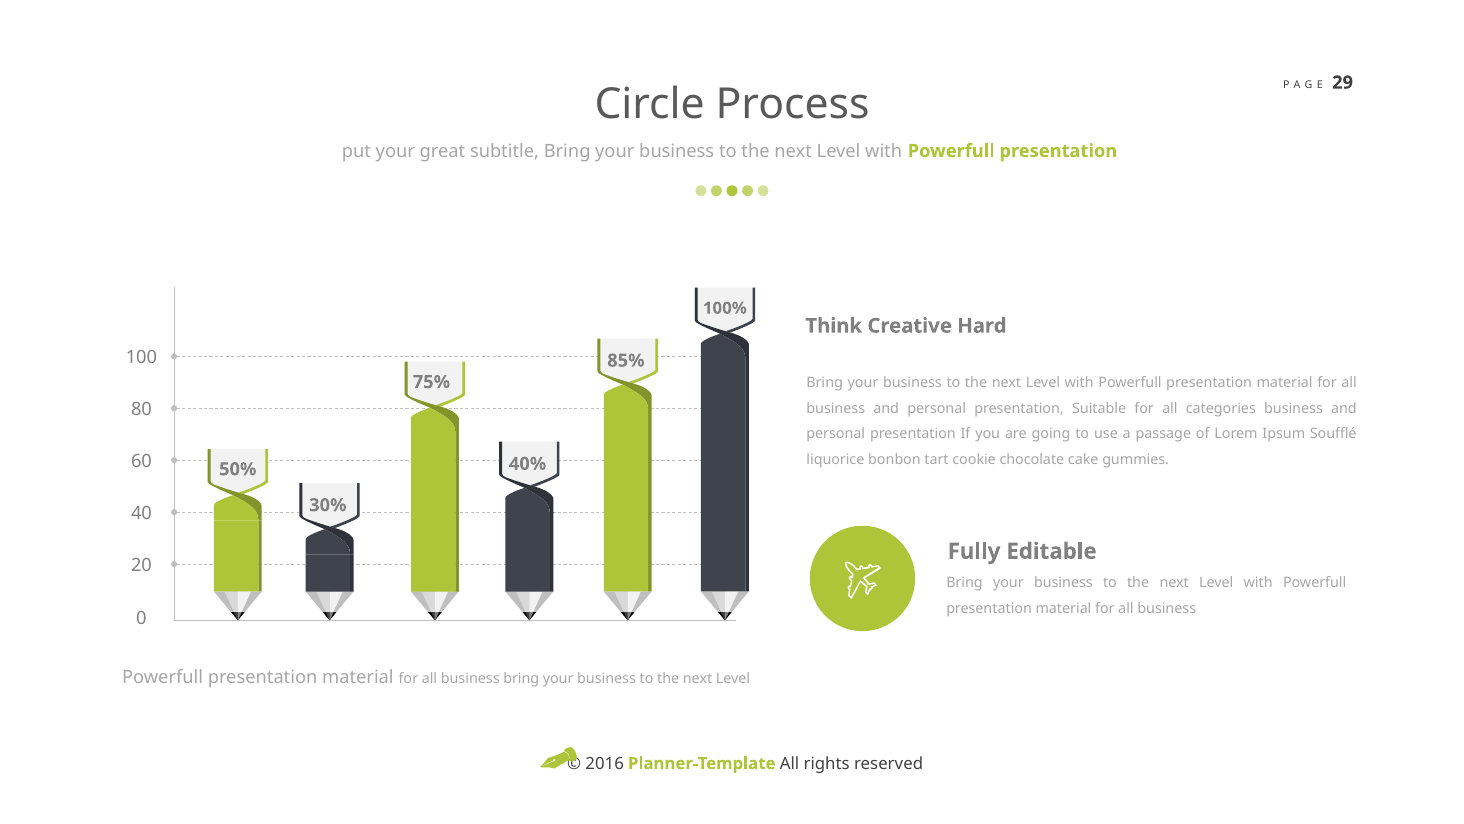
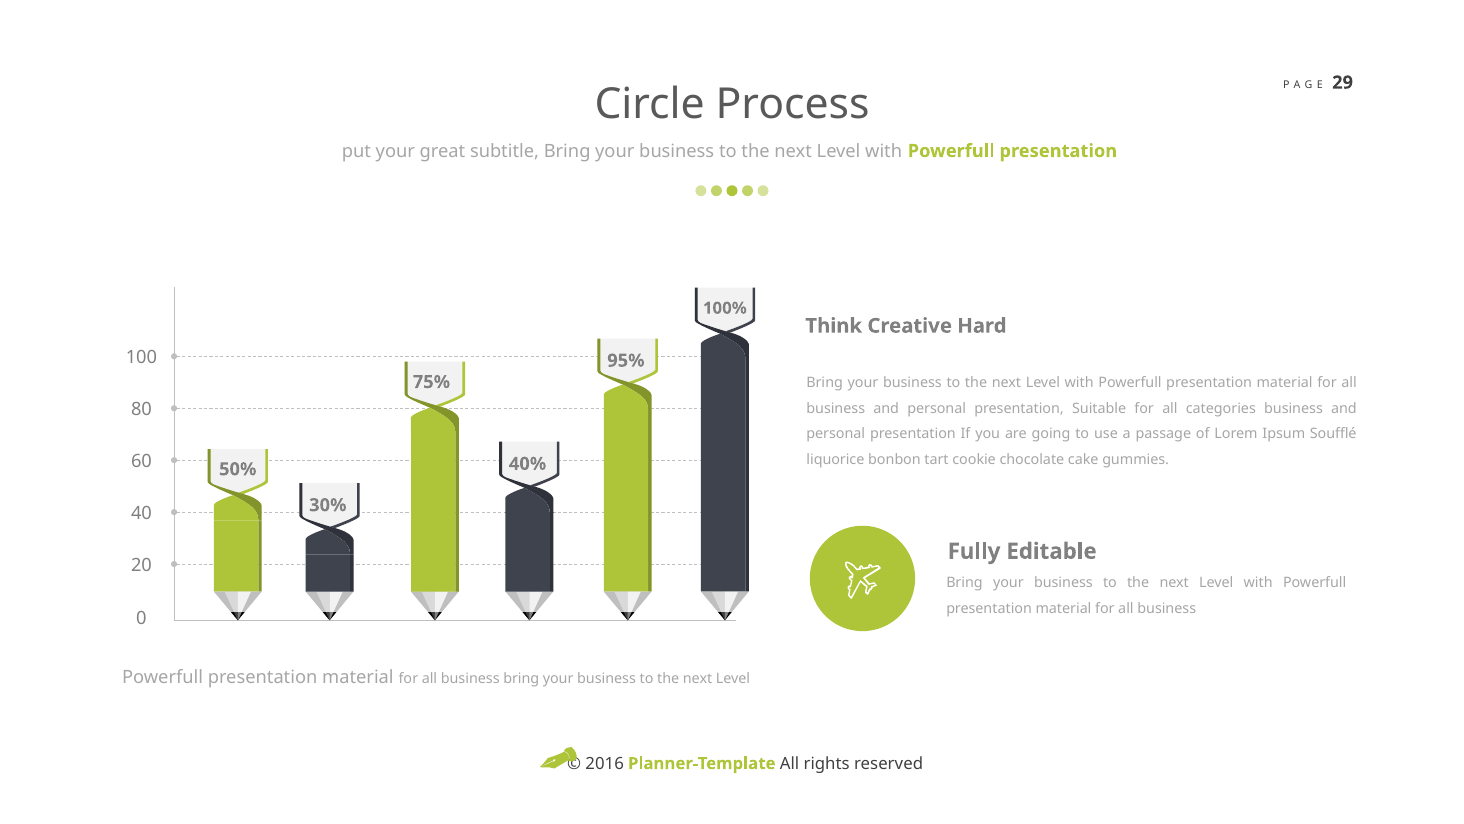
85%: 85% -> 95% (626, 360)
